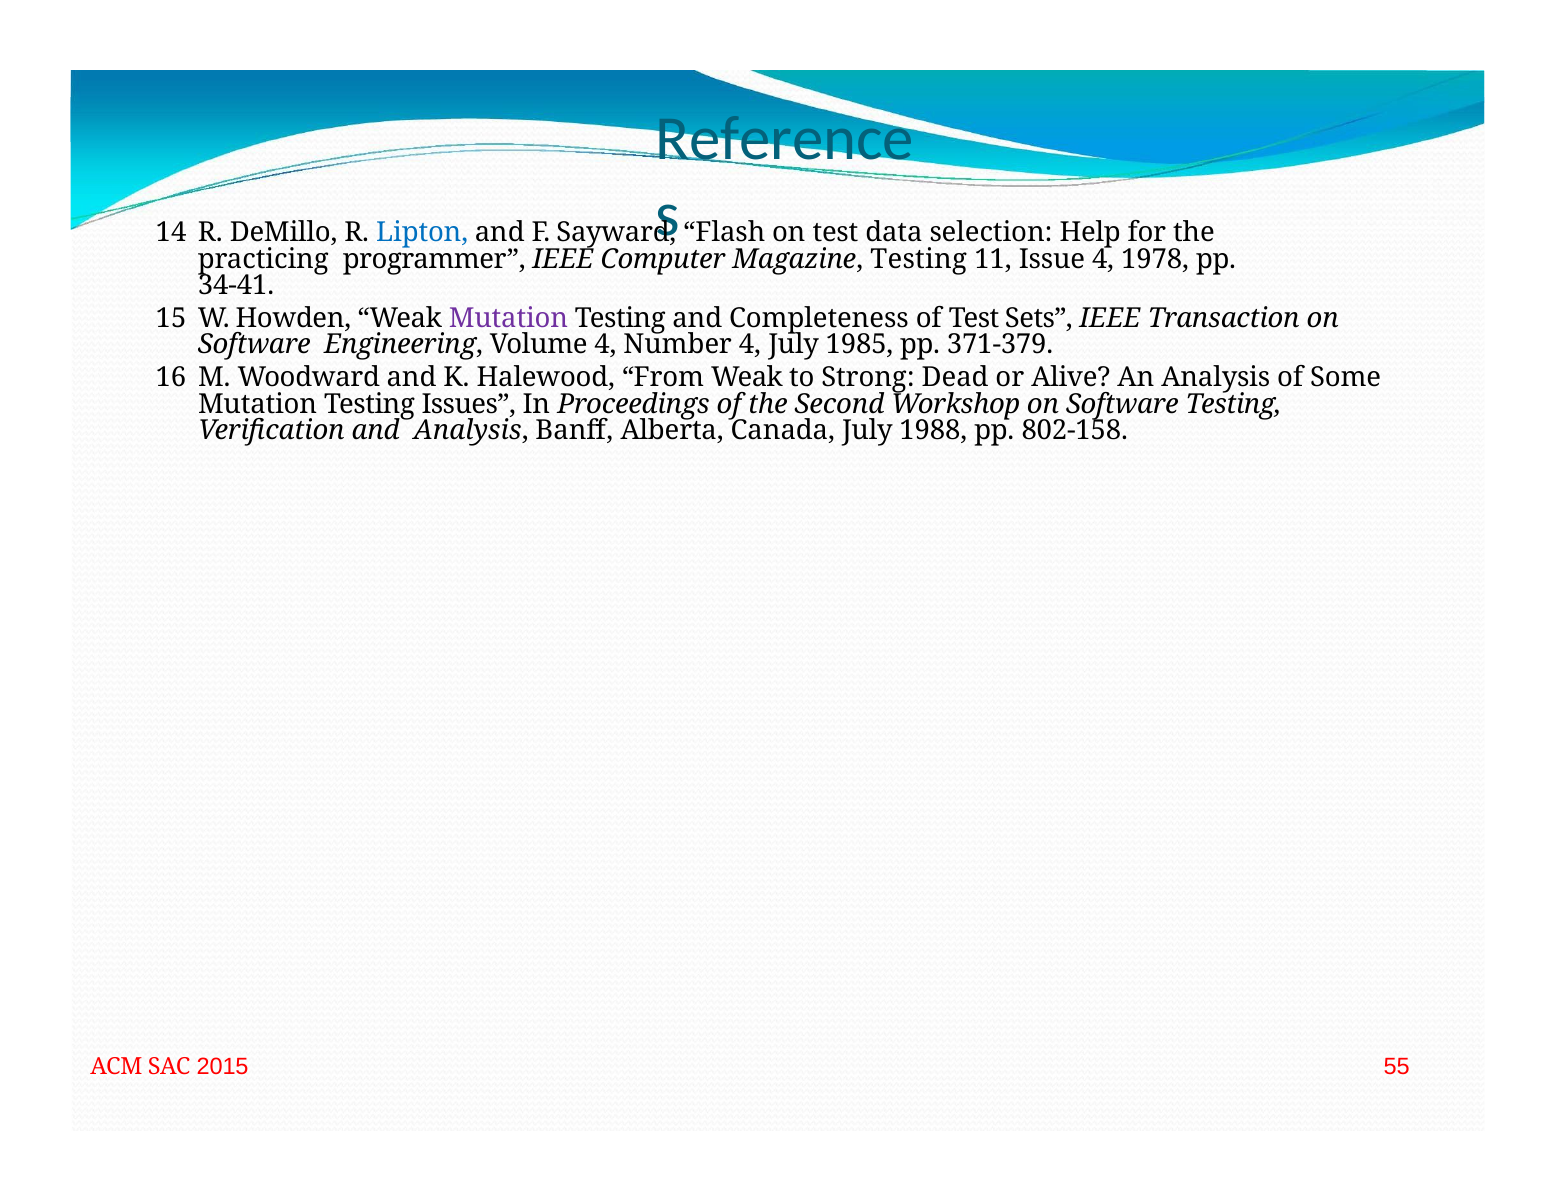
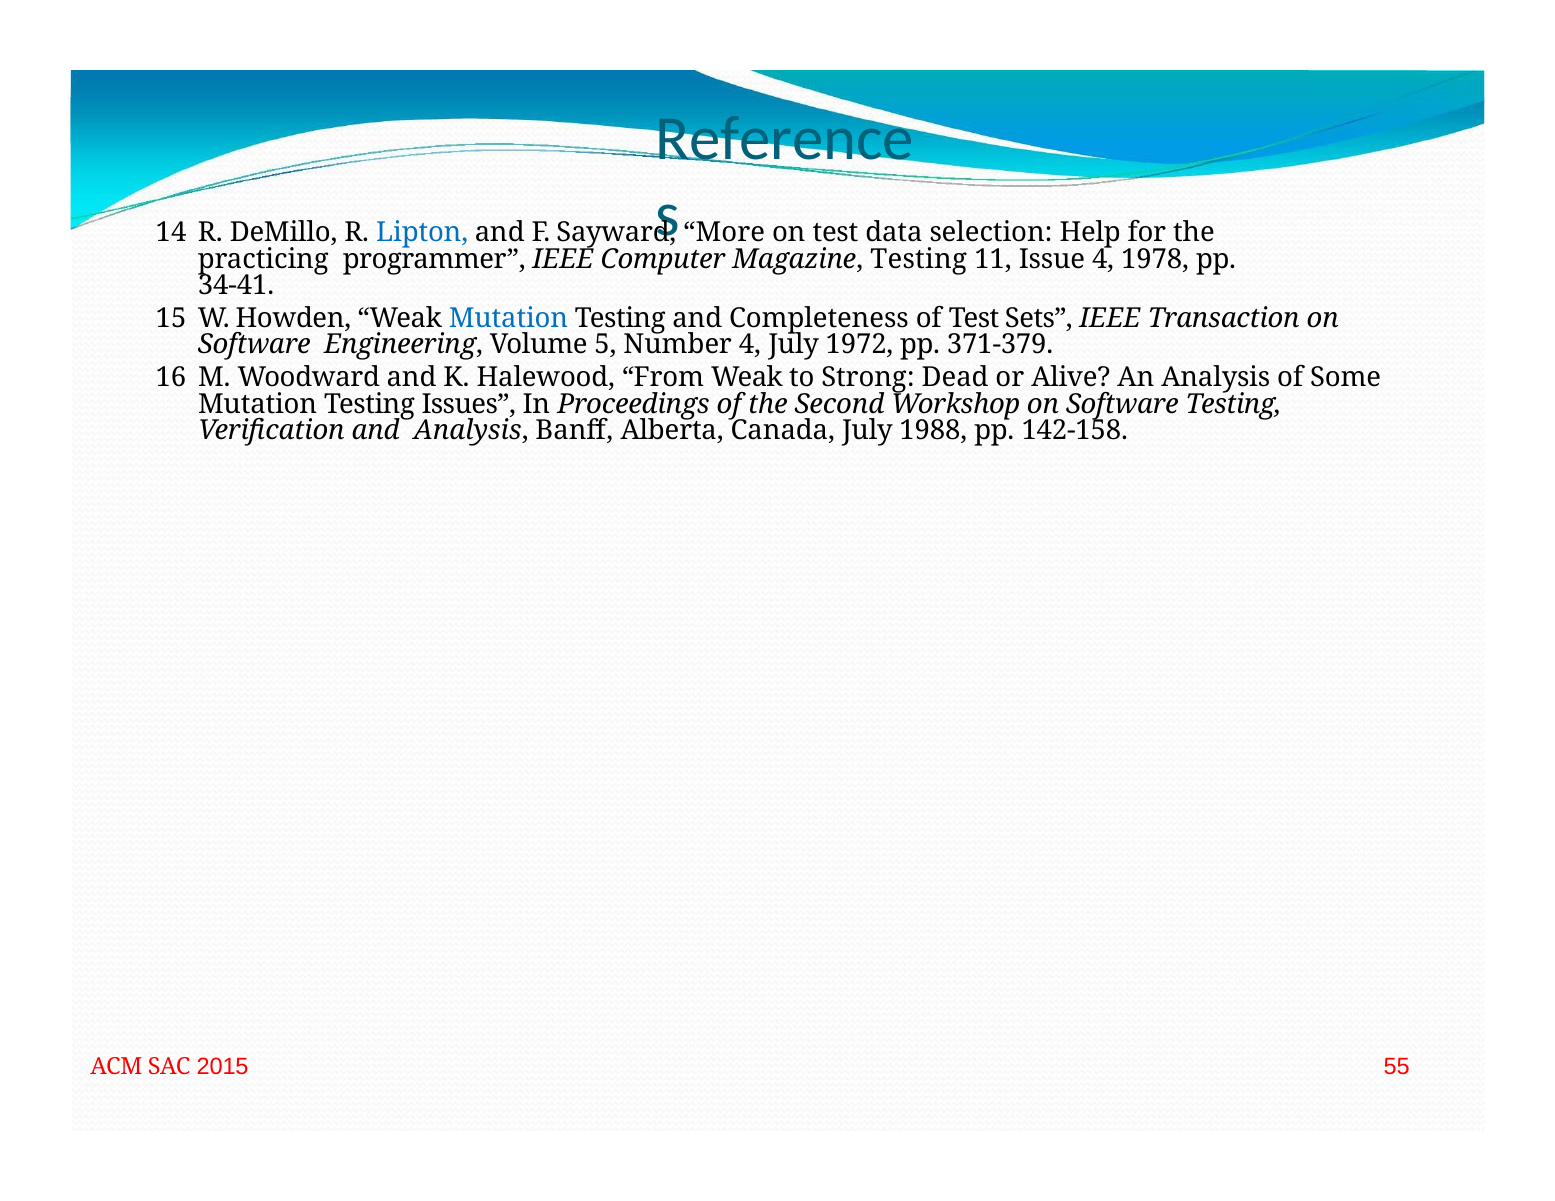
Flash: Flash -> More (724, 233)
Mutation colour: purple -> blue (508, 319)
Volume 4: 4 -> 5 (605, 345)
1985: 1985 -> 1972 (859, 345)
802‐158: 802‐158 -> 142‐158 (1075, 431)
